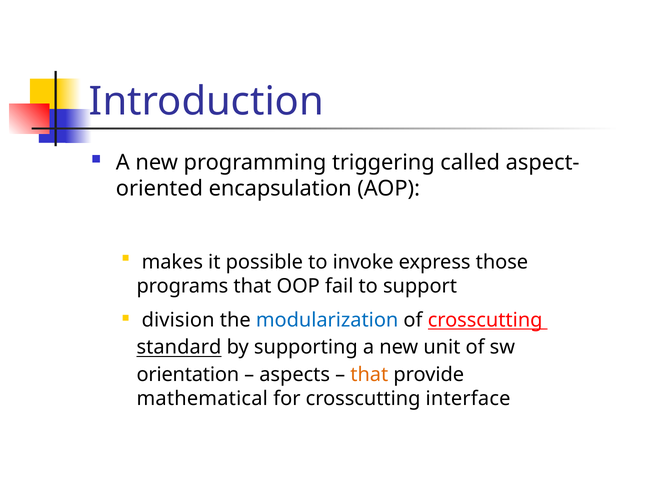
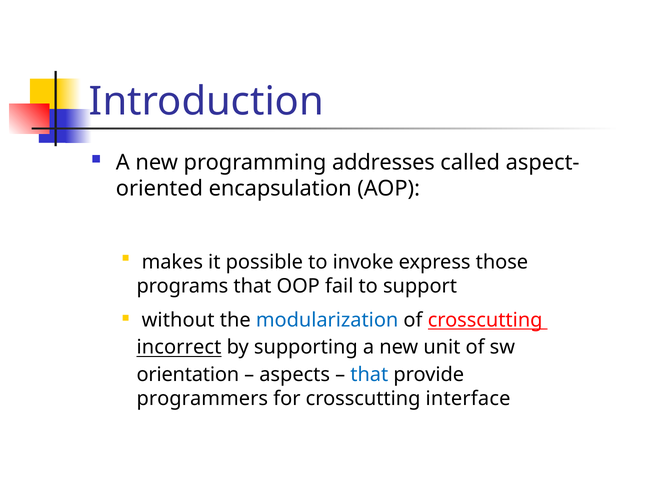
triggering: triggering -> addresses (383, 162)
division: division -> without (178, 320)
standard: standard -> incorrect (179, 348)
that colour: orange -> blue (369, 375)
mathematical: mathematical -> programmers (202, 399)
